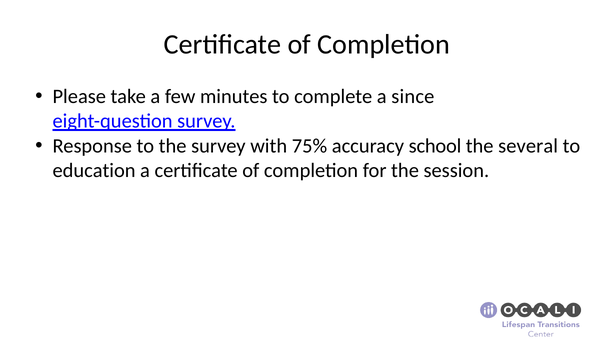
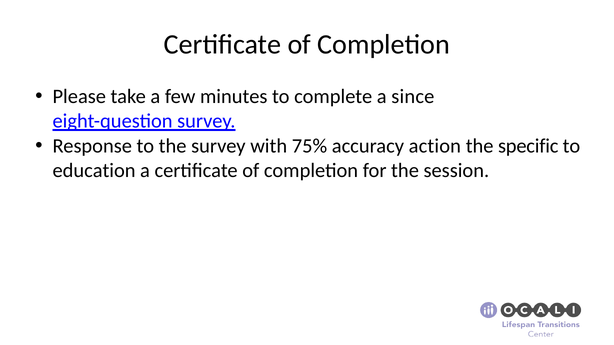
school: school -> action (435, 146)
several: several -> specific (528, 146)
